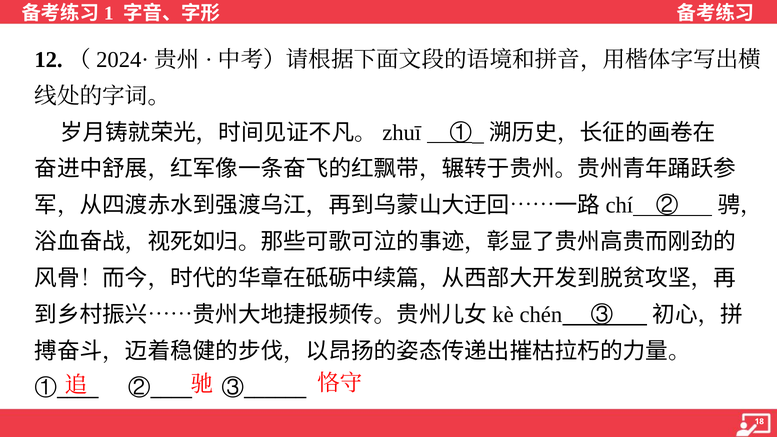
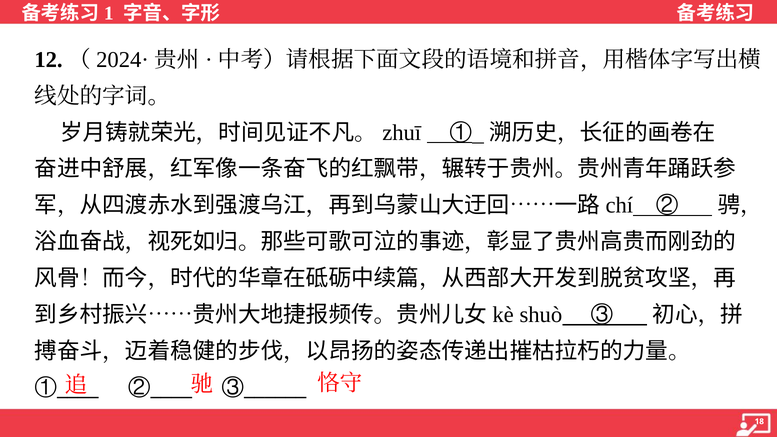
chén: chén -> shuò (541, 315)
